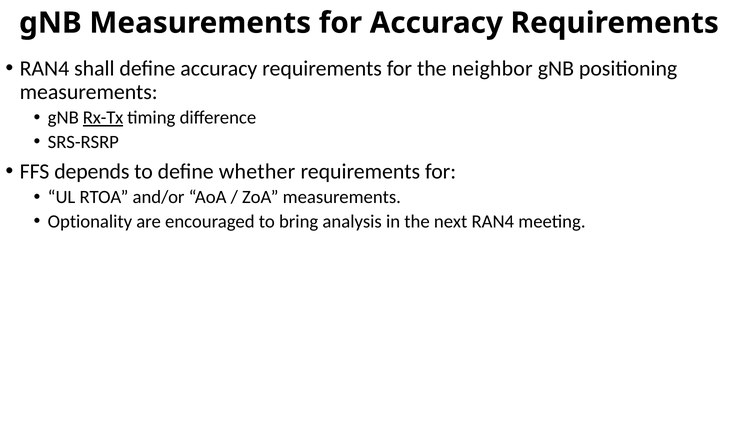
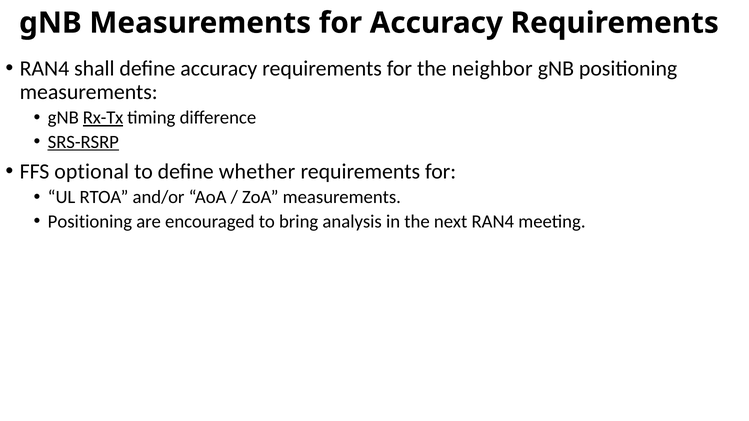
SRS-RSRP underline: none -> present (83, 142)
depends: depends -> optional (92, 172)
Optionality: Optionality -> Positioning (90, 222)
